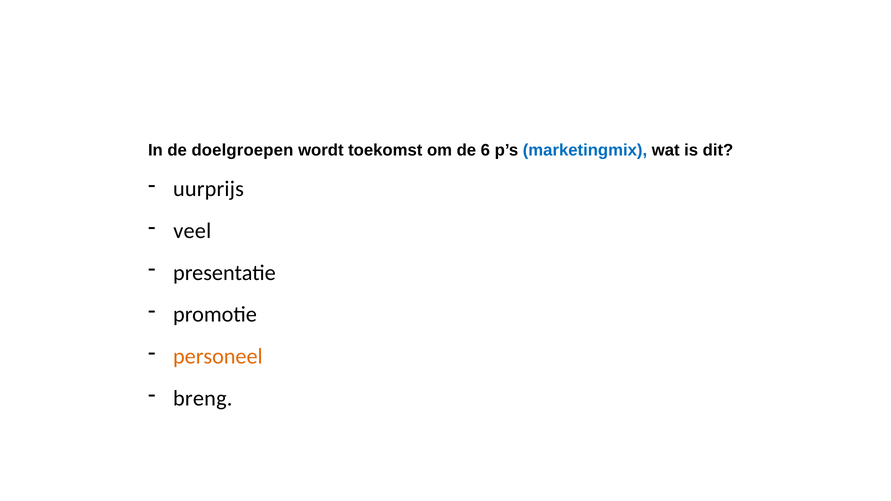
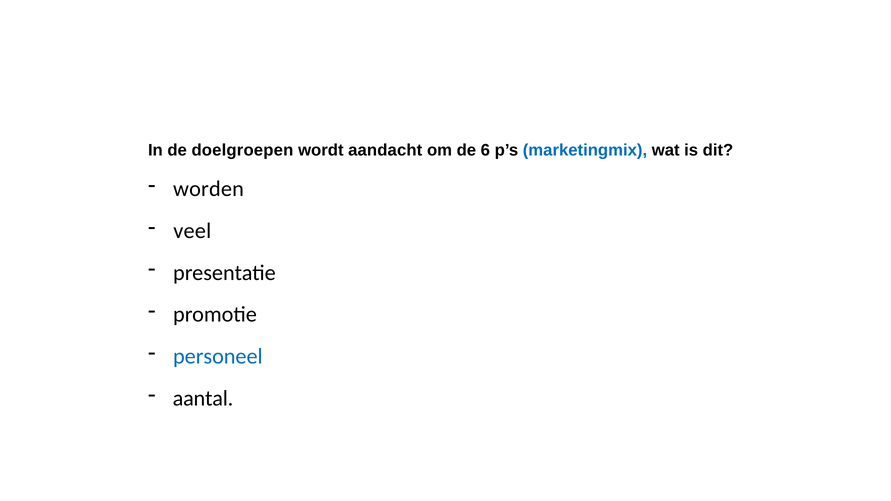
toekomst: toekomst -> aandacht (385, 150)
uurprijs: uurprijs -> worden (208, 189)
personeel colour: orange -> blue (218, 357)
breng: breng -> aantal (203, 398)
